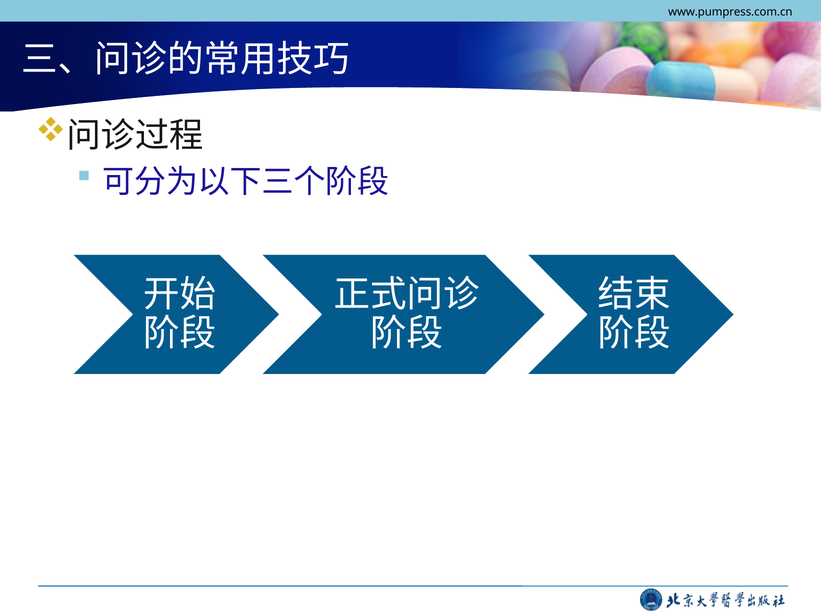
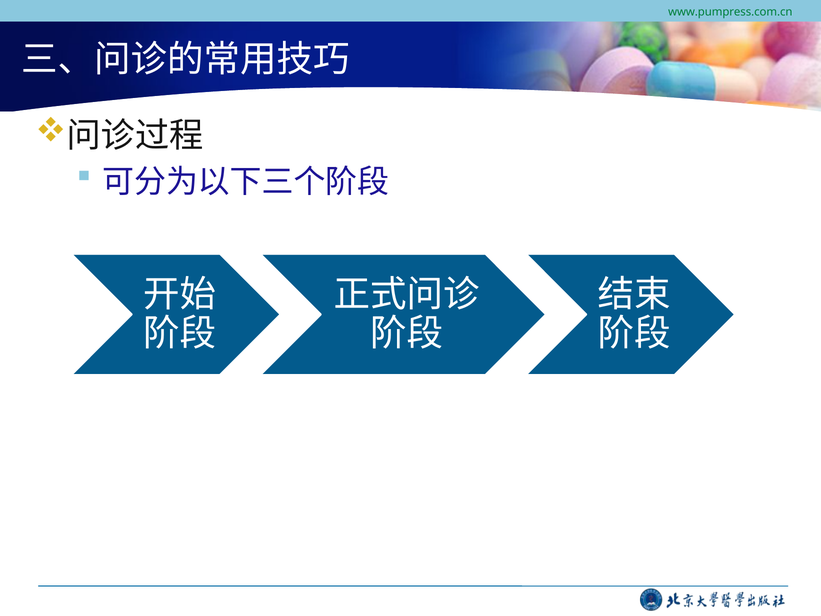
www.pumpress.com.cn colour: black -> green (730, 12)
